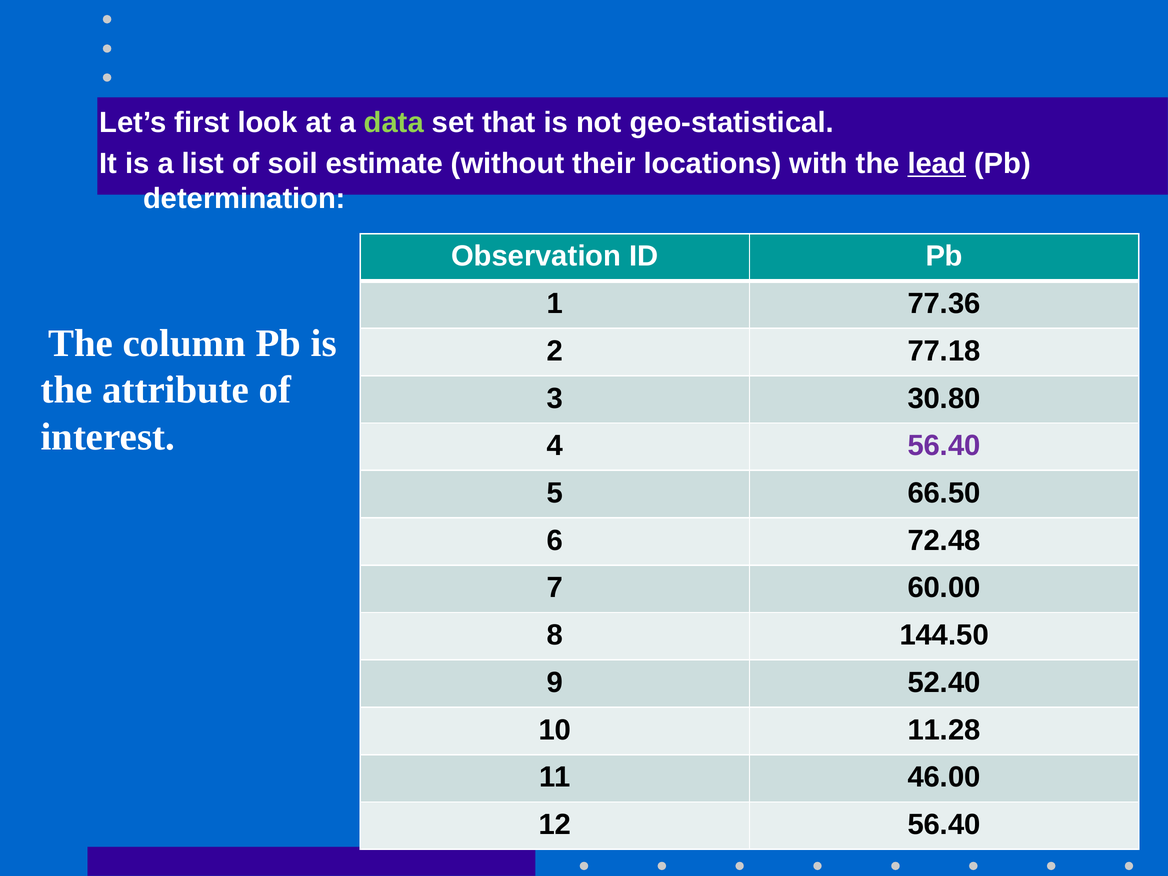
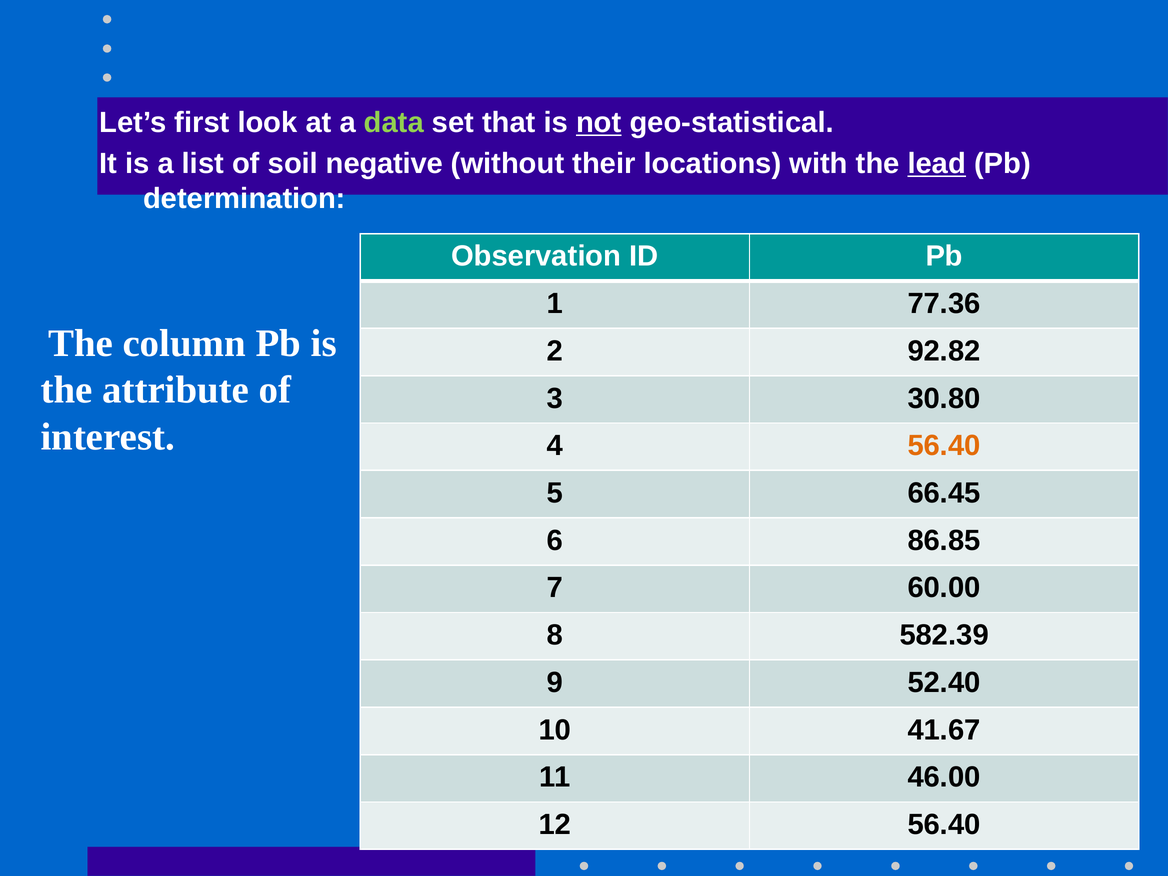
not underline: none -> present (599, 123)
estimate: estimate -> negative (384, 164)
77.18: 77.18 -> 92.82 (944, 351)
56.40 colour: purple -> orange (944, 446)
66.50: 66.50 -> 66.45 (944, 493)
72.48: 72.48 -> 86.85 (944, 540)
144.50: 144.50 -> 582.39 (944, 635)
11.28: 11.28 -> 41.67 (944, 730)
